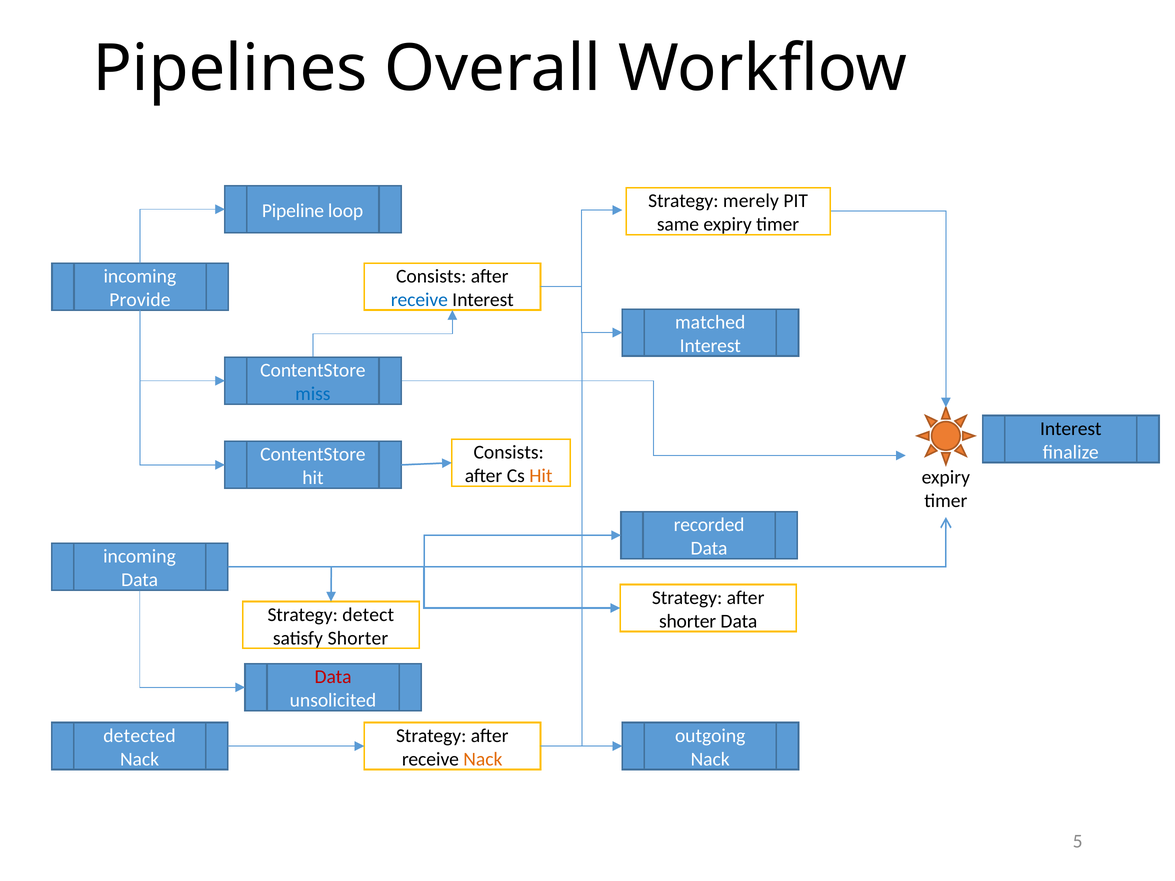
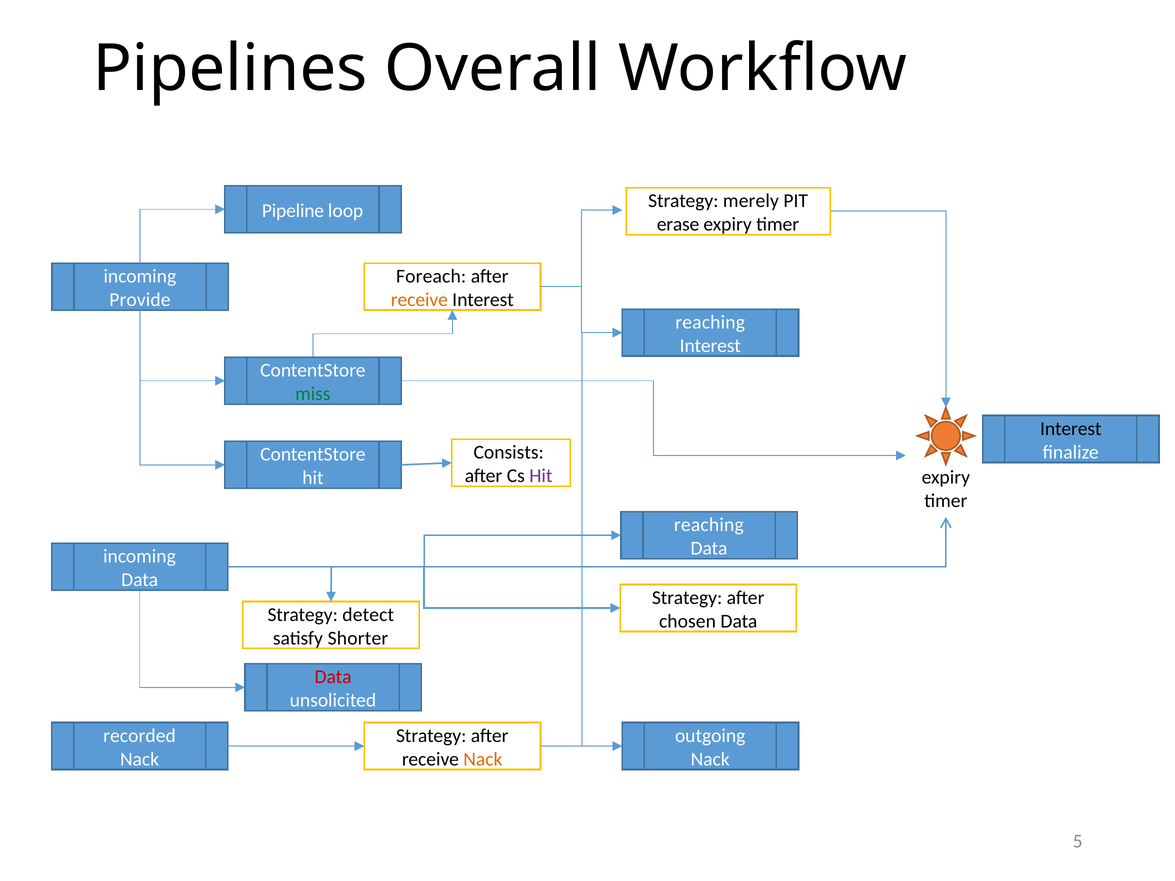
same: same -> erase (678, 224)
Consists: Consists -> Foreach (431, 276)
receive colour: blue -> orange (419, 300)
matched: matched -> reaching (710, 322)
miss colour: blue -> green (313, 394)
Hit colour: orange -> purple (541, 476)
recorded: recorded -> reaching (709, 525)
shorter: shorter -> chosen (687, 621)
detected: detected -> recorded (140, 736)
